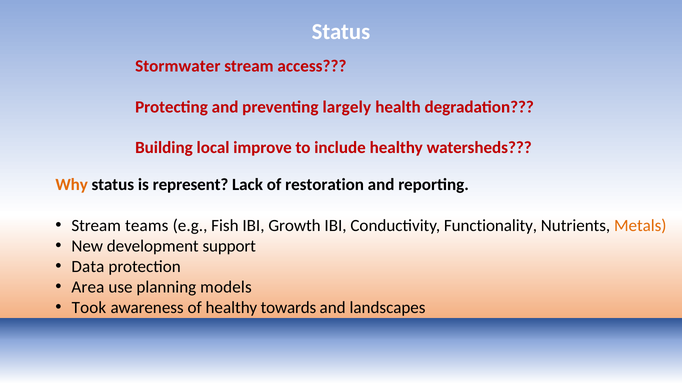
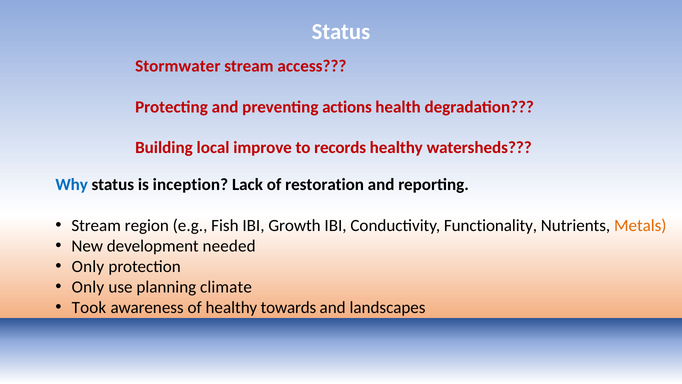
largely: largely -> actions (347, 107)
include: include -> records (340, 148)
Why colour: orange -> blue (72, 184)
represent: represent -> inception (190, 184)
teams: teams -> region (147, 225)
support: support -> needed (229, 246)
Data: Data -> Only (88, 266)
Area: Area -> Only (88, 287)
models: models -> climate (226, 287)
